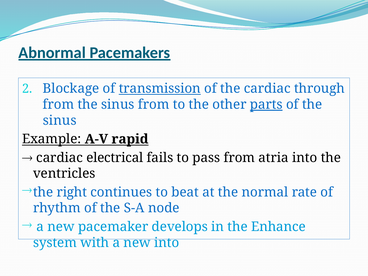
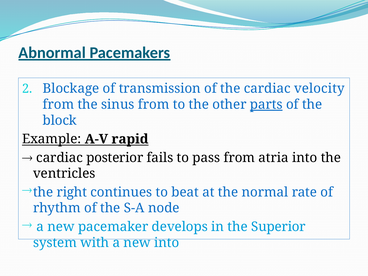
transmission underline: present -> none (160, 89)
through: through -> velocity (319, 89)
sinus: sinus -> block (60, 120)
electrical: electrical -> posterior (115, 158)
Enhance: Enhance -> Superior (278, 227)
